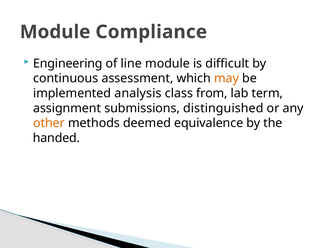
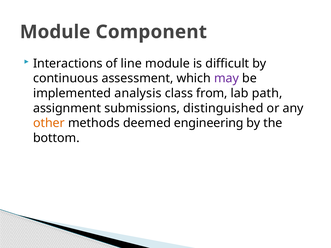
Compliance: Compliance -> Component (151, 32)
Engineering: Engineering -> Interactions (68, 64)
may colour: orange -> purple (226, 78)
term: term -> path (267, 93)
equivalence: equivalence -> engineering (209, 123)
handed: handed -> bottom (56, 138)
